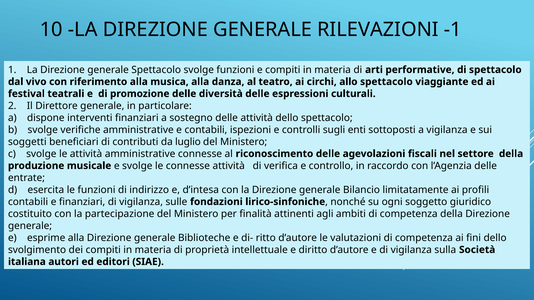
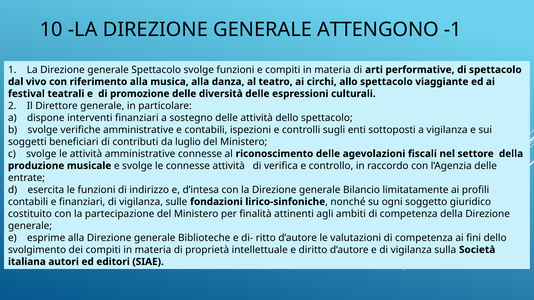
RILEVAZIONI: RILEVAZIONI -> ATTENGONO (378, 30)
